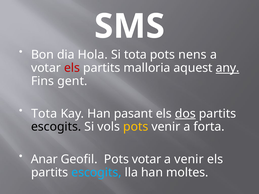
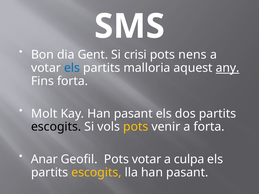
Hola: Hola -> Gent (93, 55)
Si tota: tota -> crisi (135, 55)
els colour: red -> blue (72, 68)
Fins gent: gent -> forta (72, 81)
Tota: Tota -> Molt (44, 114)
dos underline: present -> none (185, 114)
a venir: venir -> culpa (189, 159)
escogits colour: light blue -> yellow (96, 173)
lla han moltes: moltes -> pasant (187, 173)
